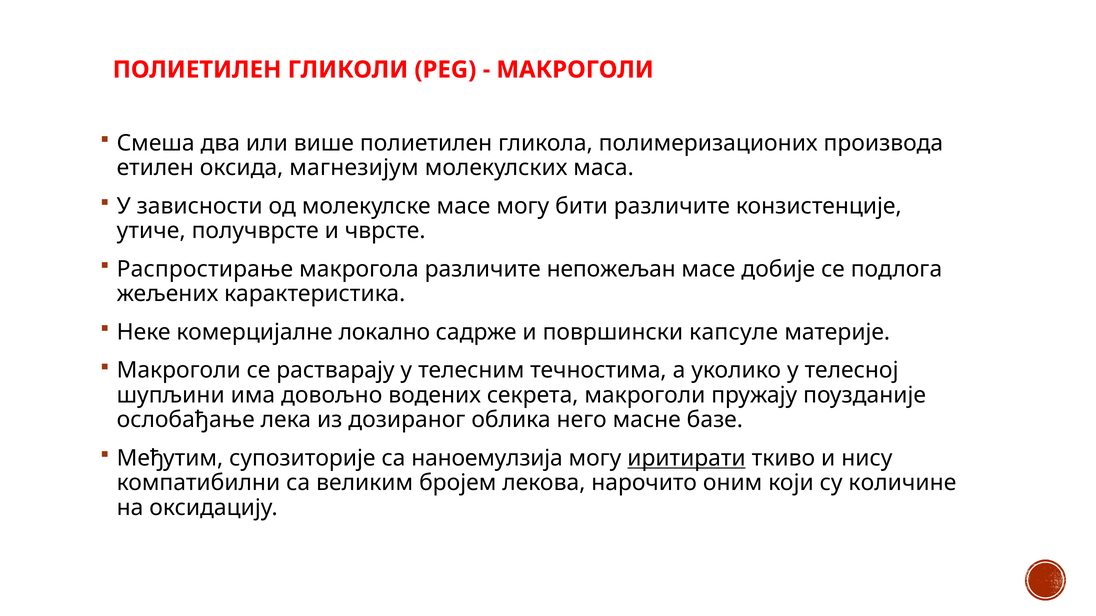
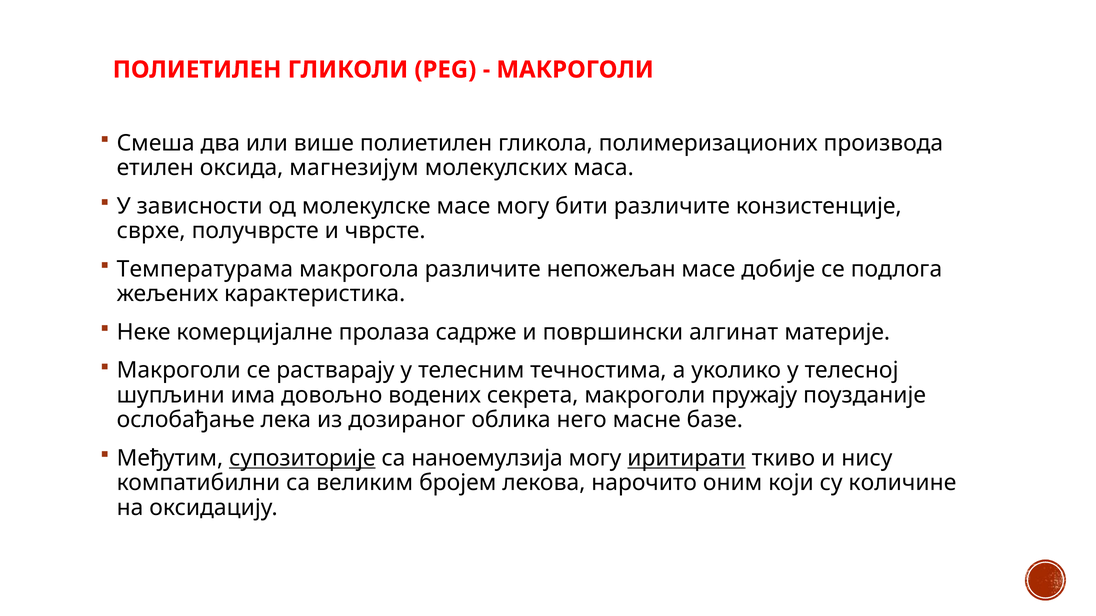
утиче: утиче -> сврхе (151, 231)
Распростирање: Распростирање -> Температурама (205, 269)
локално: локално -> пролаза (384, 332)
капсуле: капсуле -> алгинат (734, 332)
супозиторије underline: none -> present (302, 459)
